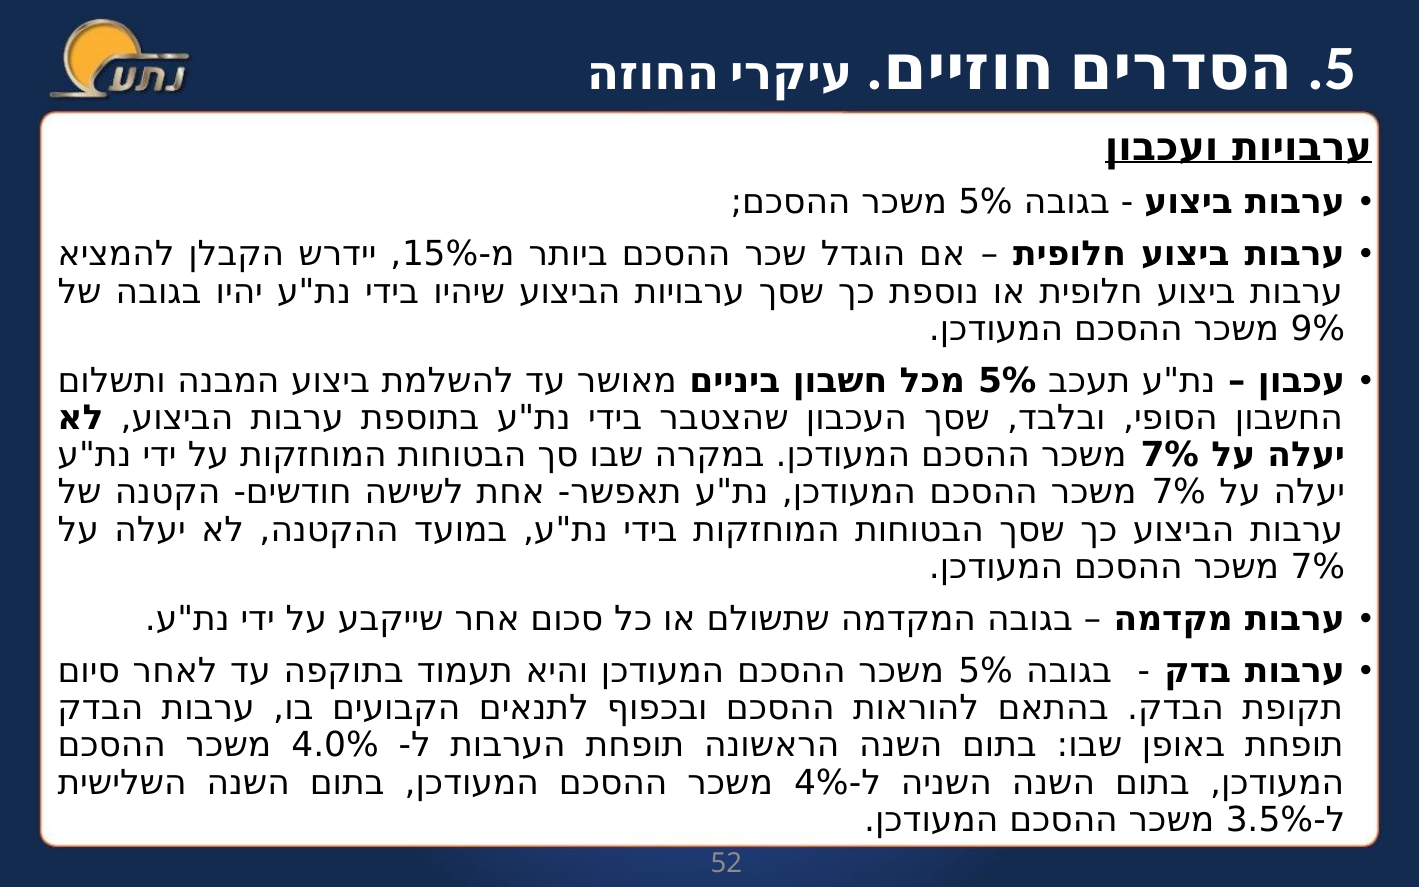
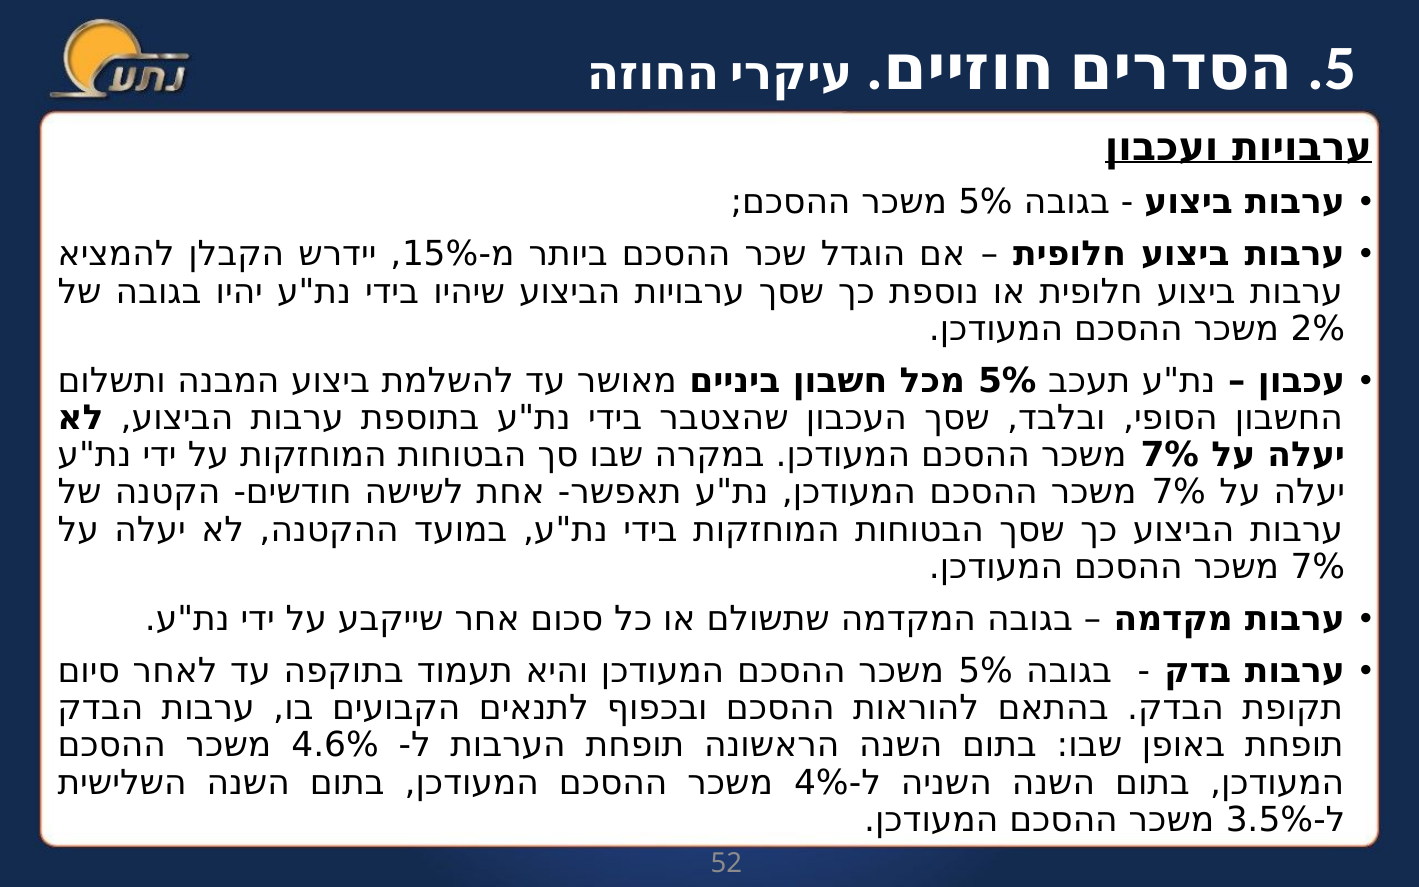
9%: 9% -> 2% (1318, 329)
4.0%: 4.0% -> 4.6% (335, 745)
